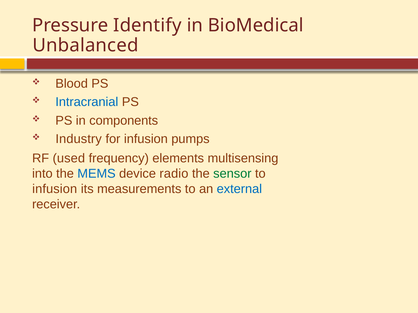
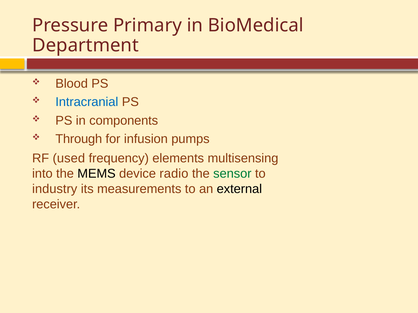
Identify: Identify -> Primary (147, 25)
Unbalanced: Unbalanced -> Department (85, 46)
Industry: Industry -> Through (79, 139)
MEMS colour: blue -> black (97, 174)
infusion: infusion -> industry (55, 189)
external colour: blue -> black (239, 189)
